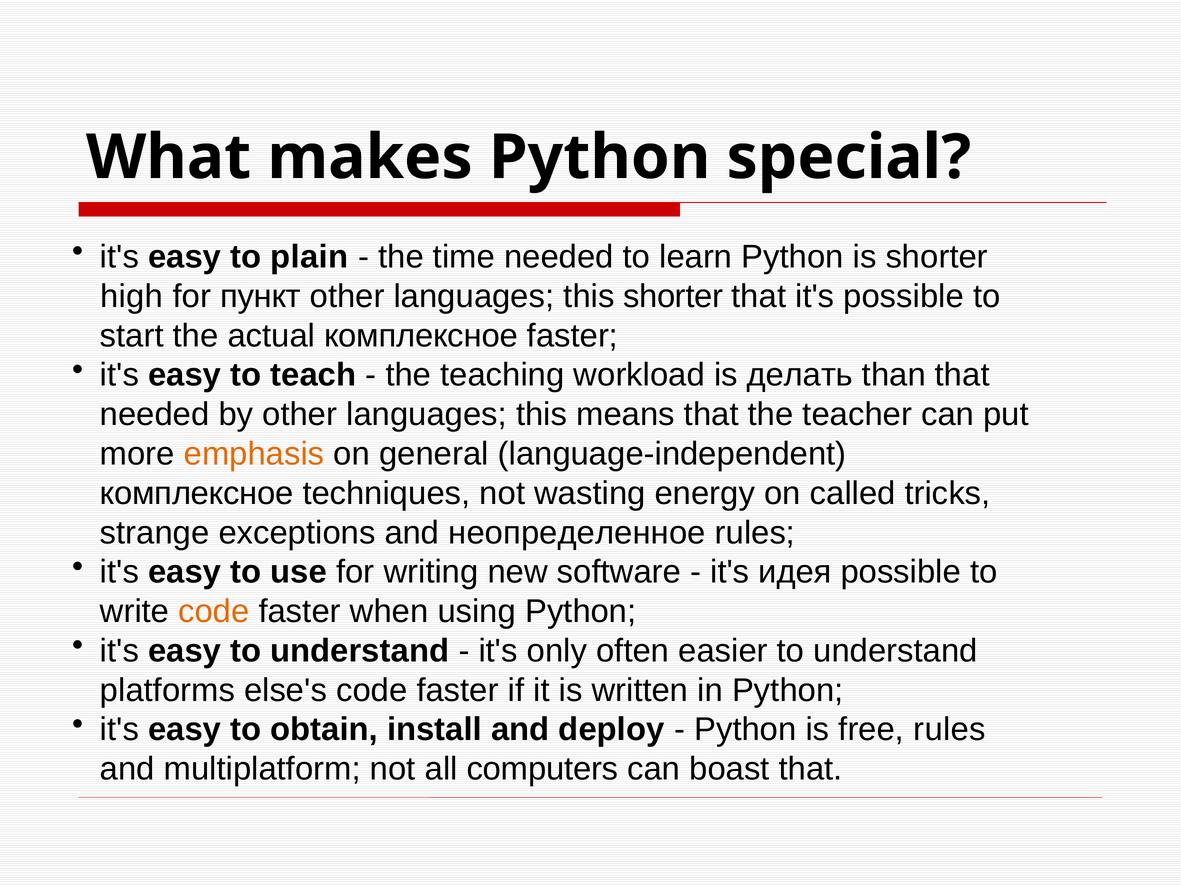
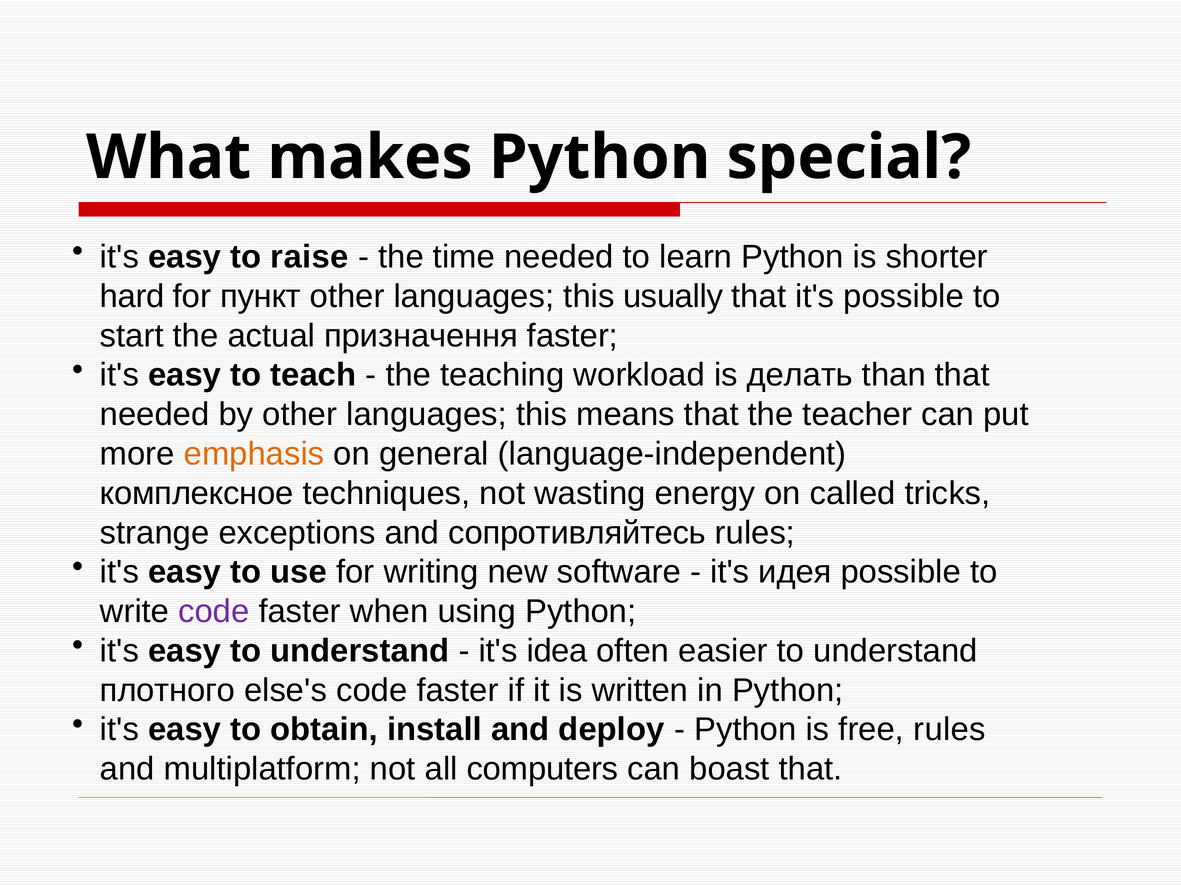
plain: plain -> raise (309, 257)
high: high -> hard (132, 296)
this shorter: shorter -> usually (673, 296)
actual комплексное: комплексное -> призначення (421, 336)
неопределенное: неопределенное -> сопротивляйтесь (577, 533)
code colour: orange -> purple (214, 611)
only: only -> idea (557, 651)
platforms: platforms -> плотного (168, 690)
